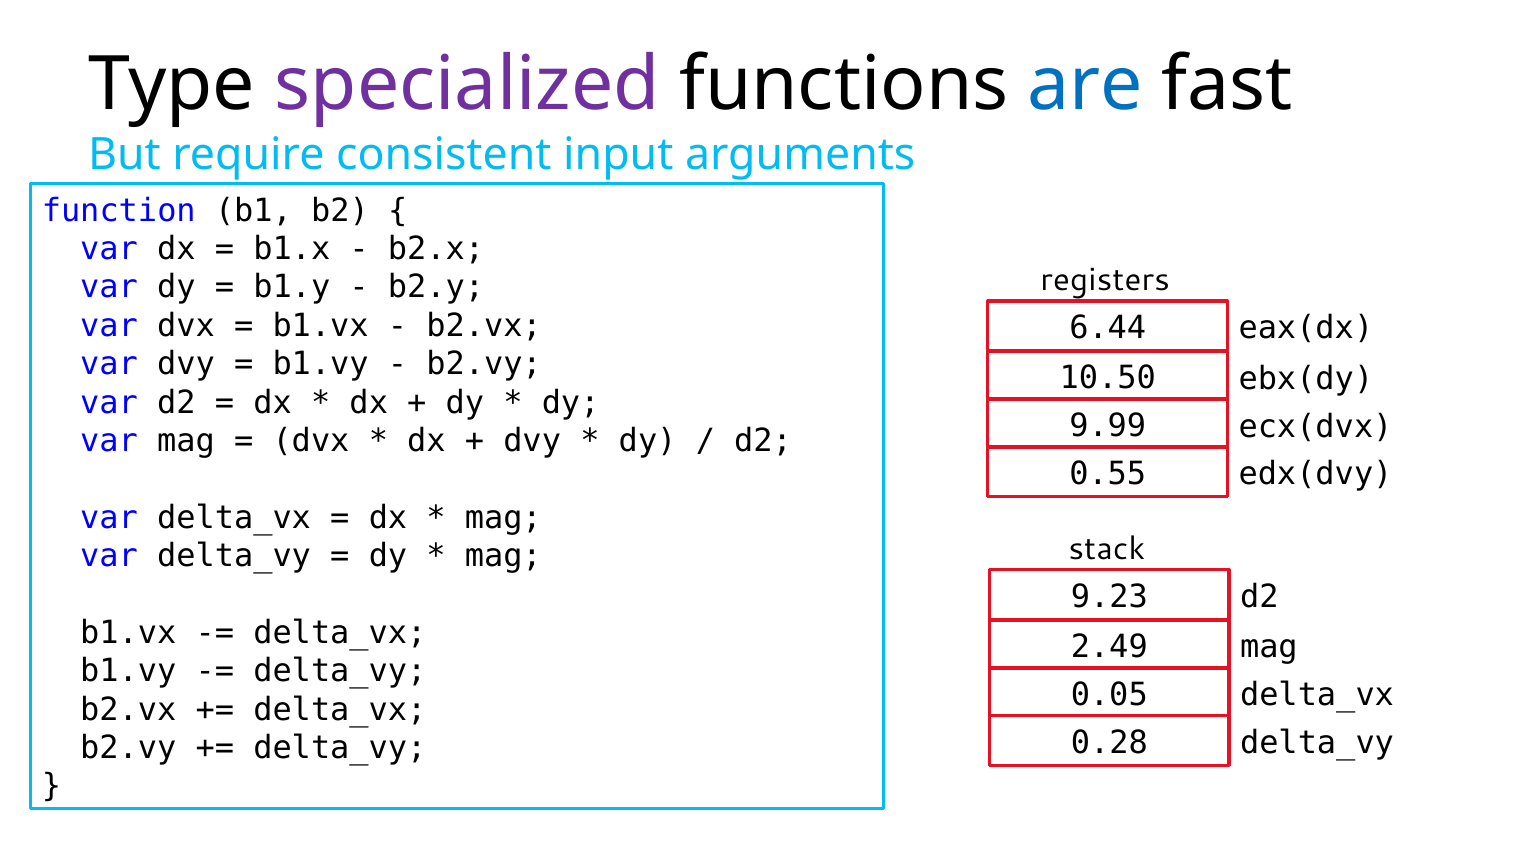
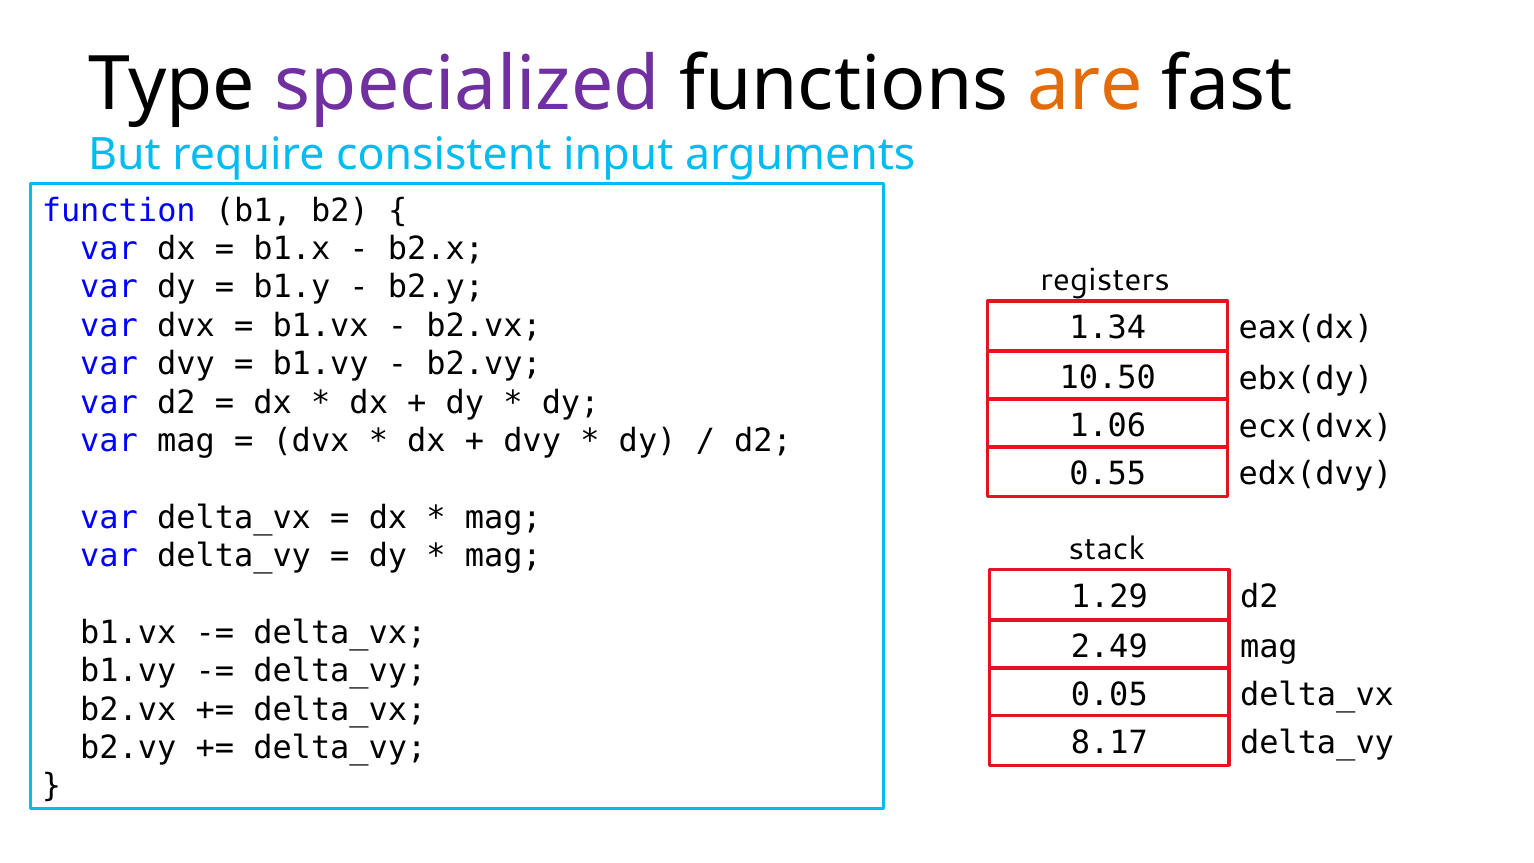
are colour: blue -> orange (1085, 85)
6.44: 6.44 -> 1.34 (1108, 328)
9.99: 9.99 -> 1.06 (1108, 426)
9.23: 9.23 -> 1.29 (1109, 597)
0.28: 0.28 -> 8.17 (1109, 743)
